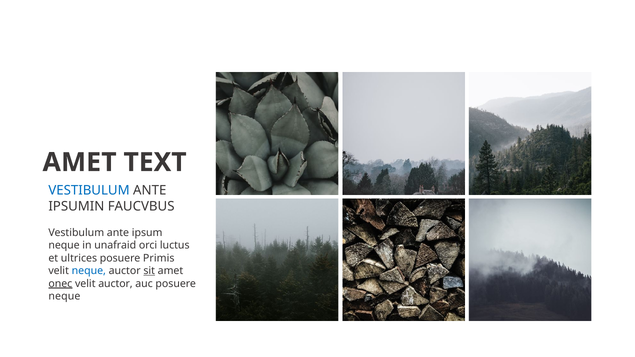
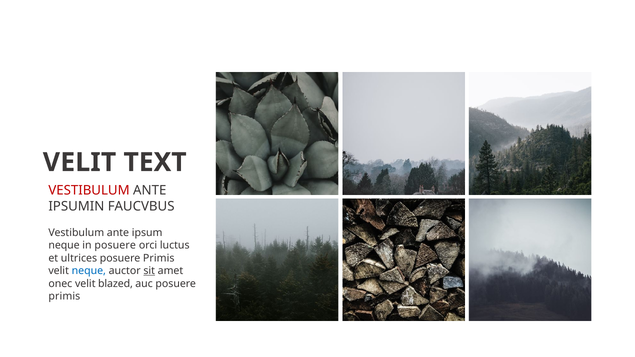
AMET: AMET -> VELIT (80, 162)
VESTIBULUM colour: blue -> red (89, 190)
in unafraid: unafraid -> posuere (115, 246)
onec underline: present -> none (60, 284)
velit auctor: auctor -> blazed (115, 284)
neque: neque -> primis (64, 296)
